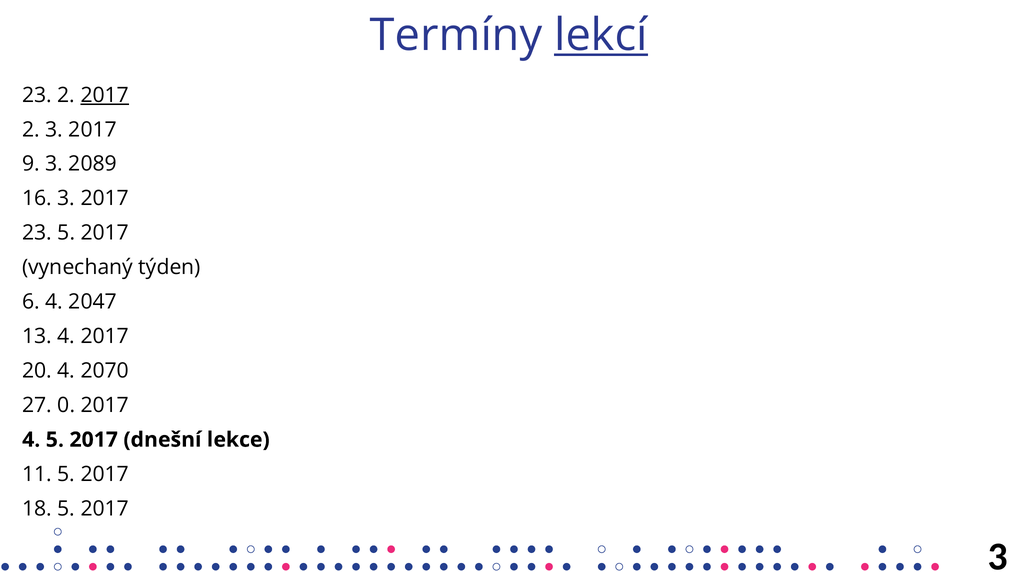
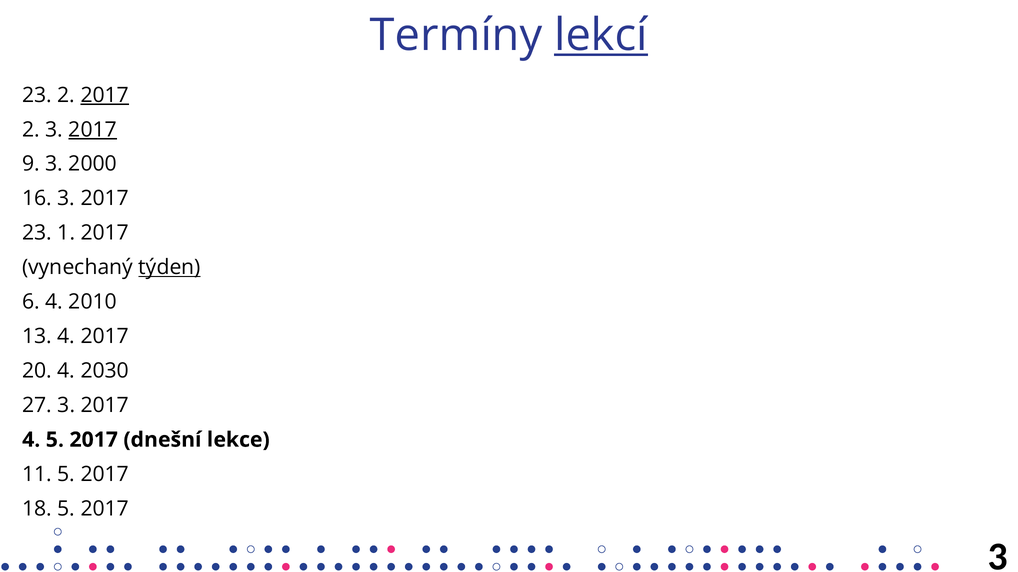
2017 underline: none -> present (93, 130)
2089: 2089 -> 2000 (93, 164)
23 5: 5 -> 1 (66, 233)
týden underline: none -> present (170, 268)
2047: 2047 -> 2010 (93, 302)
2070: 2070 -> 2030 (105, 371)
27 0: 0 -> 3 (66, 406)
